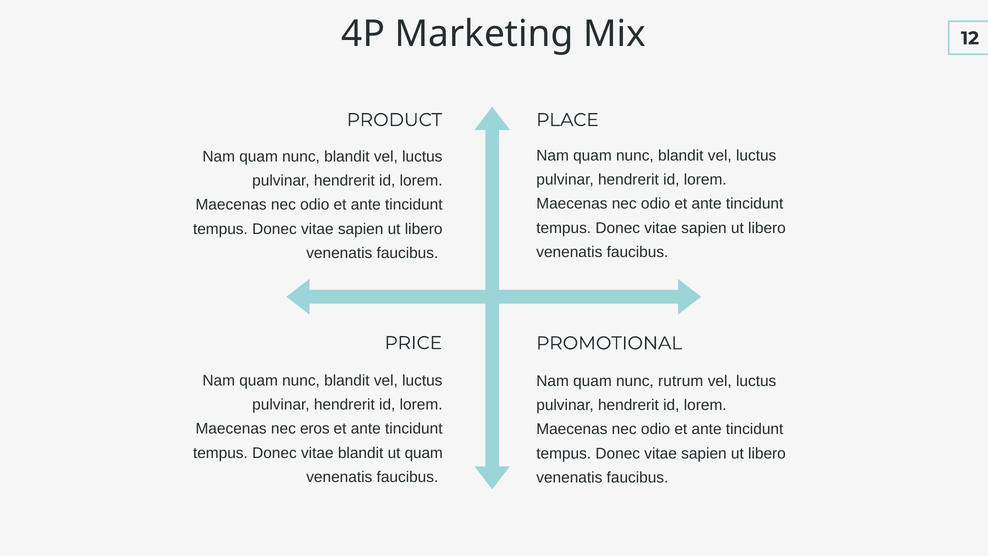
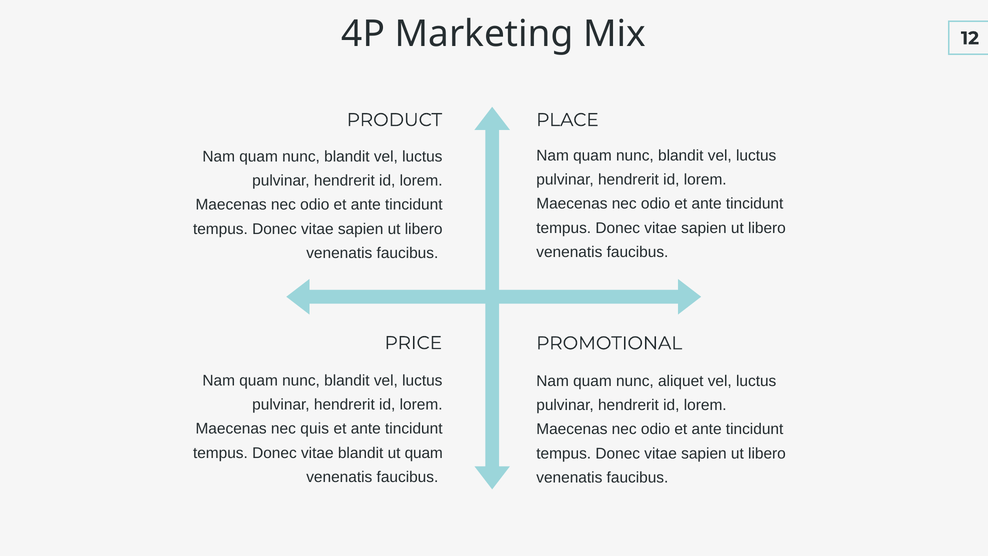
rutrum: rutrum -> aliquet (681, 381)
eros: eros -> quis (315, 429)
